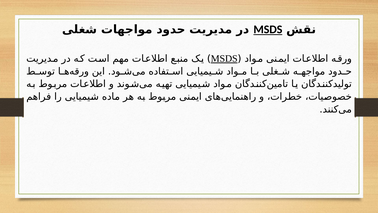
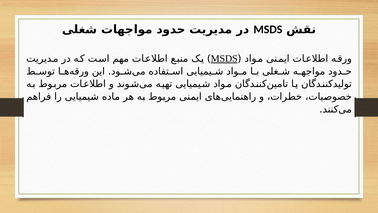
MSDS underline: present -> none (268, 29)
